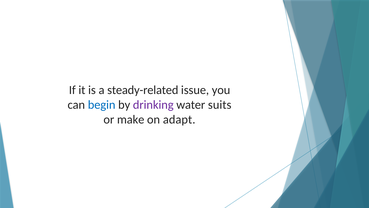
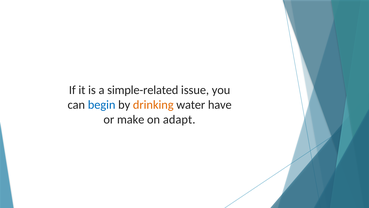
steady-related: steady-related -> simple-related (143, 90)
drinking colour: purple -> orange (153, 105)
suits: suits -> have (220, 105)
